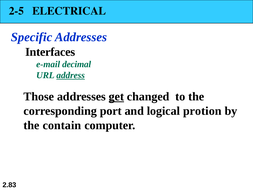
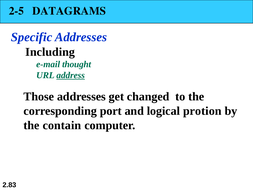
ELECTRICAL: ELECTRICAL -> DATAGRAMS (69, 11)
Interfaces: Interfaces -> Including (50, 52)
decimal: decimal -> thought (77, 64)
get underline: present -> none (116, 97)
